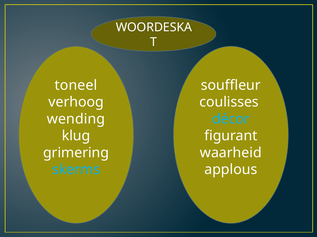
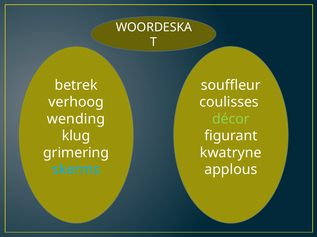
toneel: toneel -> betrek (76, 85)
décor colour: light blue -> light green (231, 119)
waarheid: waarheid -> kwatryne (231, 153)
